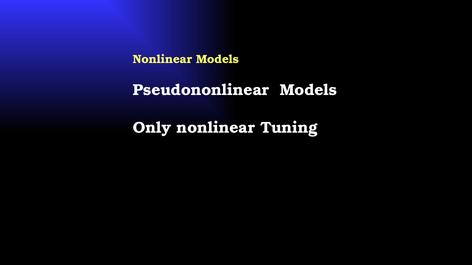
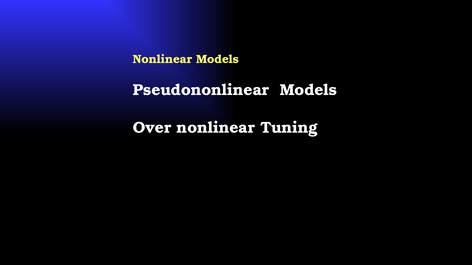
Only: Only -> Over (152, 128)
